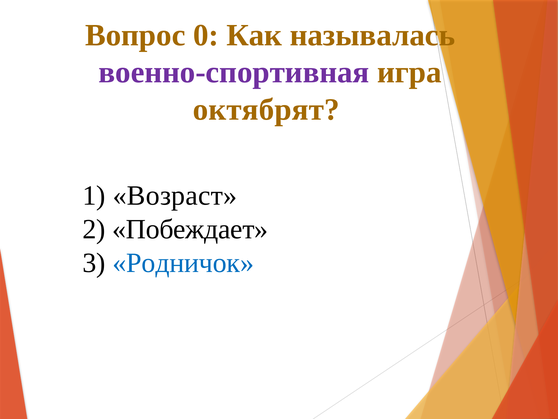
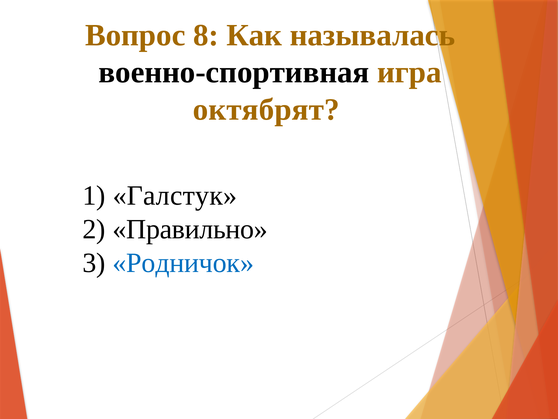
0: 0 -> 8 (206, 35)
военно-спортивная colour: purple -> black (234, 72)
Возраст: Возраст -> Галстук (175, 196)
Побеждает: Побеждает -> Правильно (190, 229)
